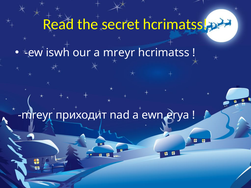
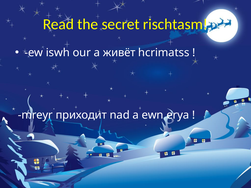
secret hcrimatss: hcrimatss -> rischtasm (175, 24)
a mreyr: mreyr -> живёт (119, 53)
